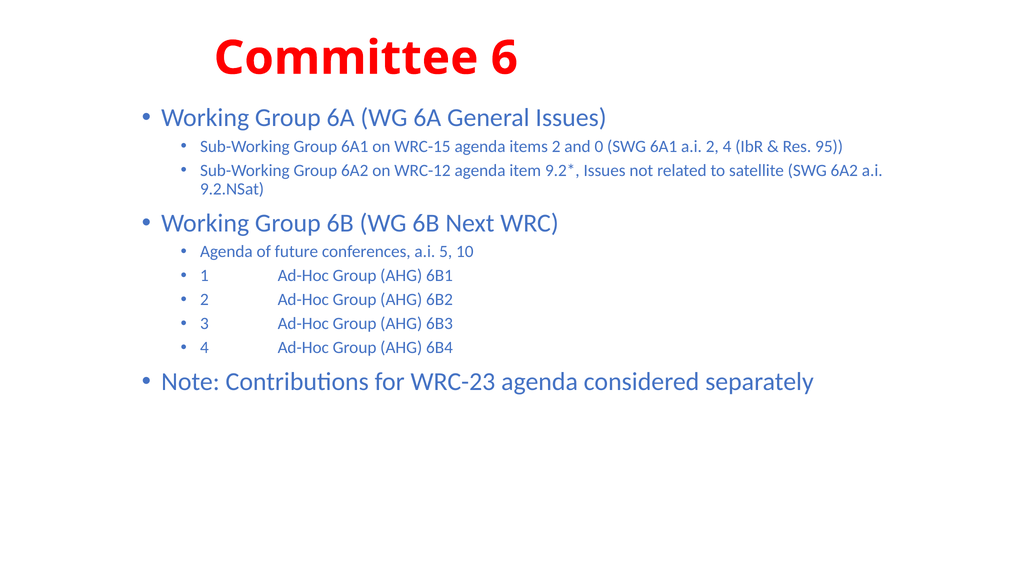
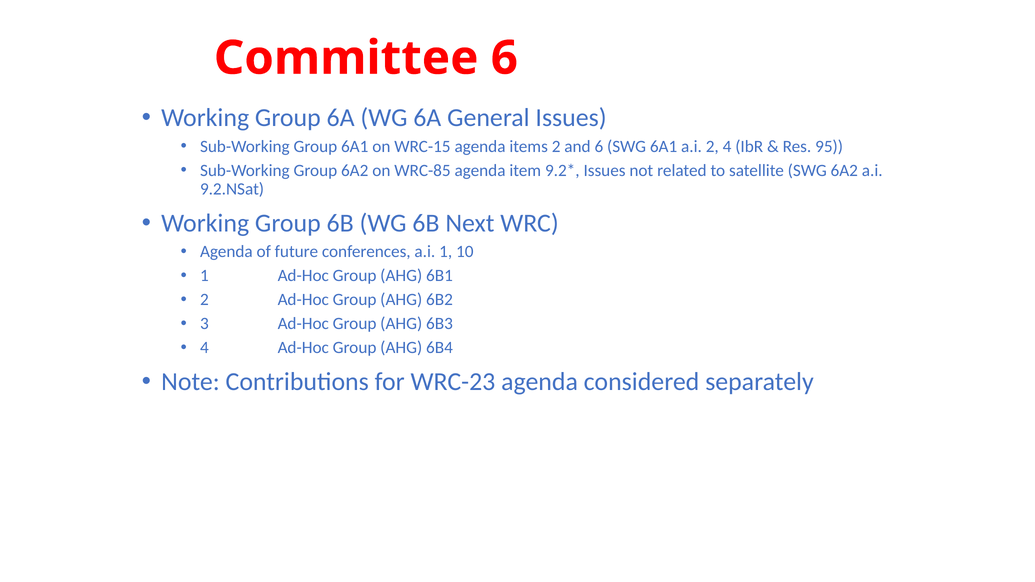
and 0: 0 -> 6 (599, 146)
WRC-12: WRC-12 -> WRC-85 (422, 170)
a.i 5: 5 -> 1 (446, 252)
